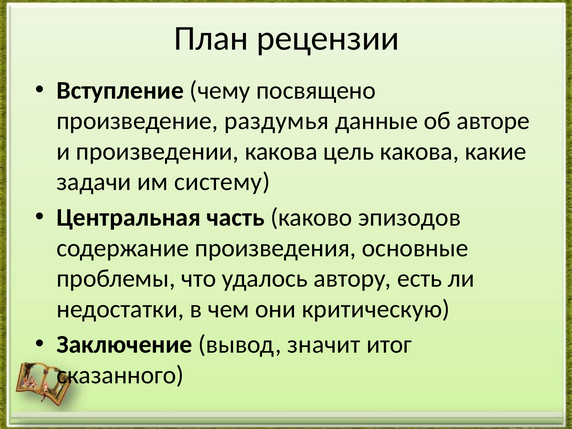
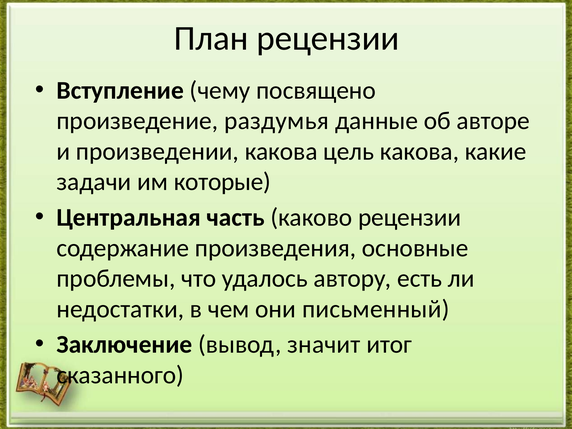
систему: систему -> которые (222, 182)
каково эпизодов: эпизодов -> рецензии (410, 217)
критическую: критическую -> письменный (376, 309)
